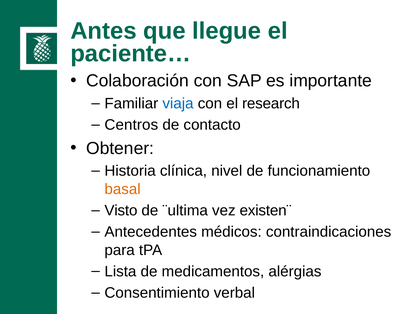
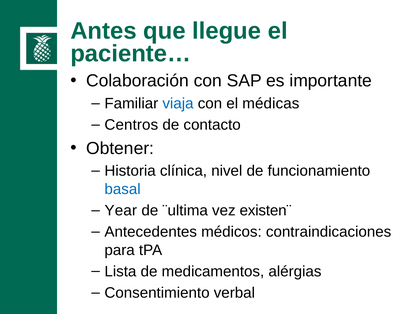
research: research -> médicas (271, 104)
basal colour: orange -> blue (123, 189)
Visto: Visto -> Year (121, 211)
